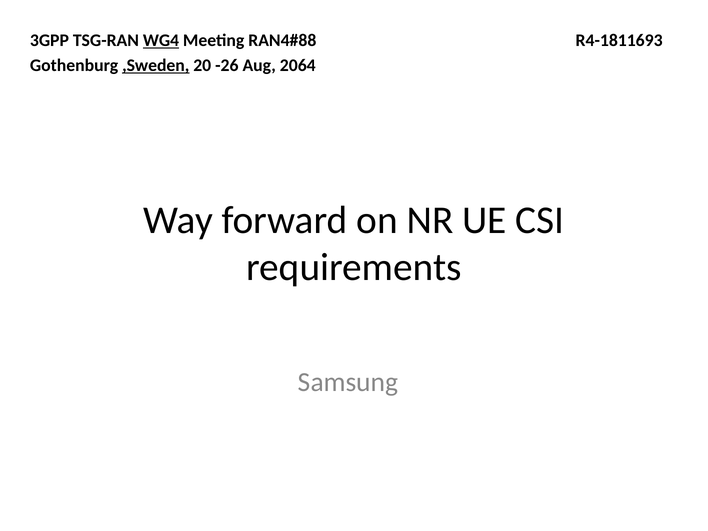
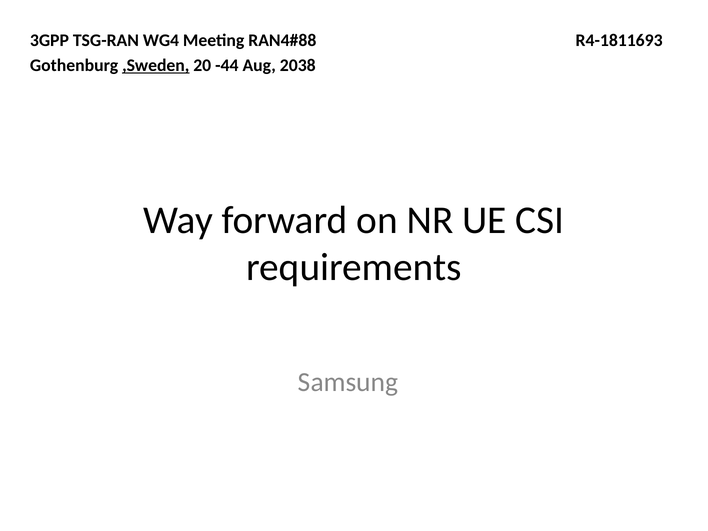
WG4 underline: present -> none (161, 40)
-26: -26 -> -44 (227, 65)
2064: 2064 -> 2038 (298, 65)
